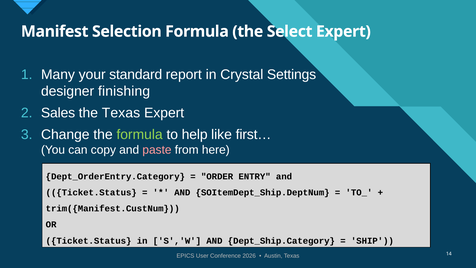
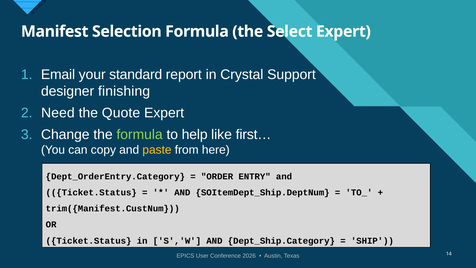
Many: Many -> Email (58, 75)
Settings: Settings -> Support (292, 75)
Sales: Sales -> Need (58, 113)
the Texas: Texas -> Quote (121, 113)
paste colour: pink -> yellow (157, 150)
